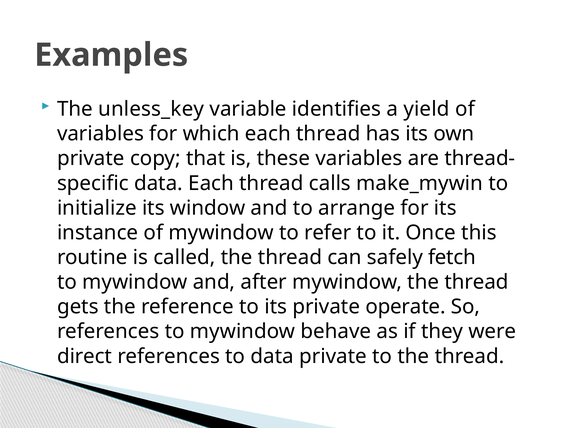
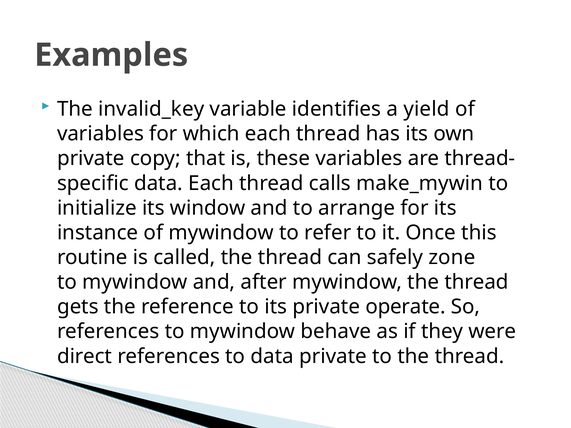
unless_key: unless_key -> invalid_key (151, 109)
fetch: fetch -> zone (452, 257)
